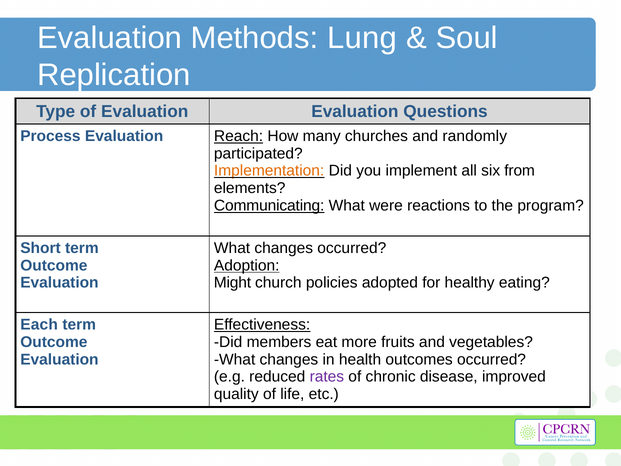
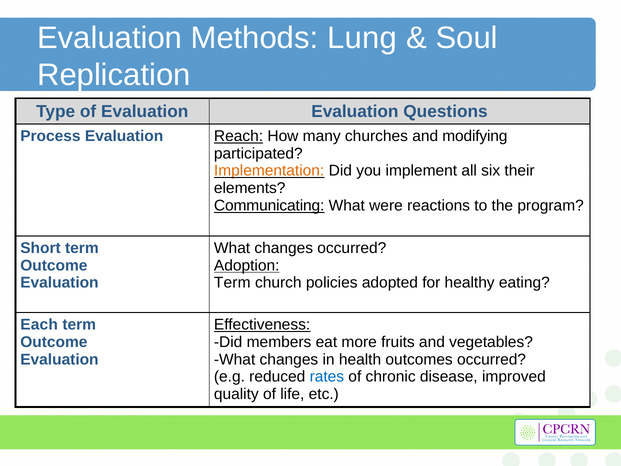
randomly: randomly -> modifying (475, 136)
from: from -> their (520, 171)
Might: Might -> Term (232, 283)
rates colour: purple -> blue (327, 377)
